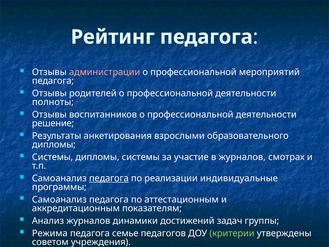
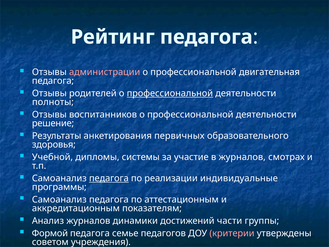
мероприятий: мероприятий -> двигательная (269, 72)
профессиональной underline: none -> present (170, 93)
взрослыми: взрослыми -> первичных (179, 136)
дипломы: дипломы -> здоровья (54, 144)
Системы: Системы -> Учебной (52, 157)
задач: задач -> части (230, 221)
Режима: Режима -> Формой (50, 233)
критерии colour: light green -> pink (232, 233)
